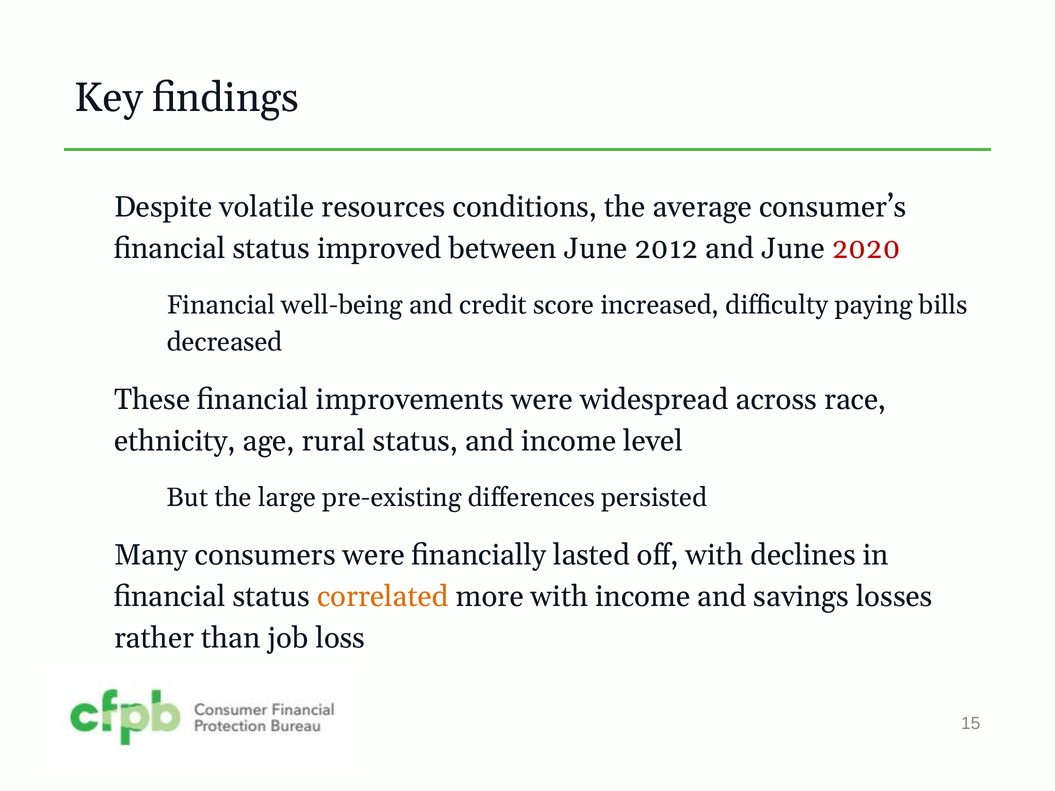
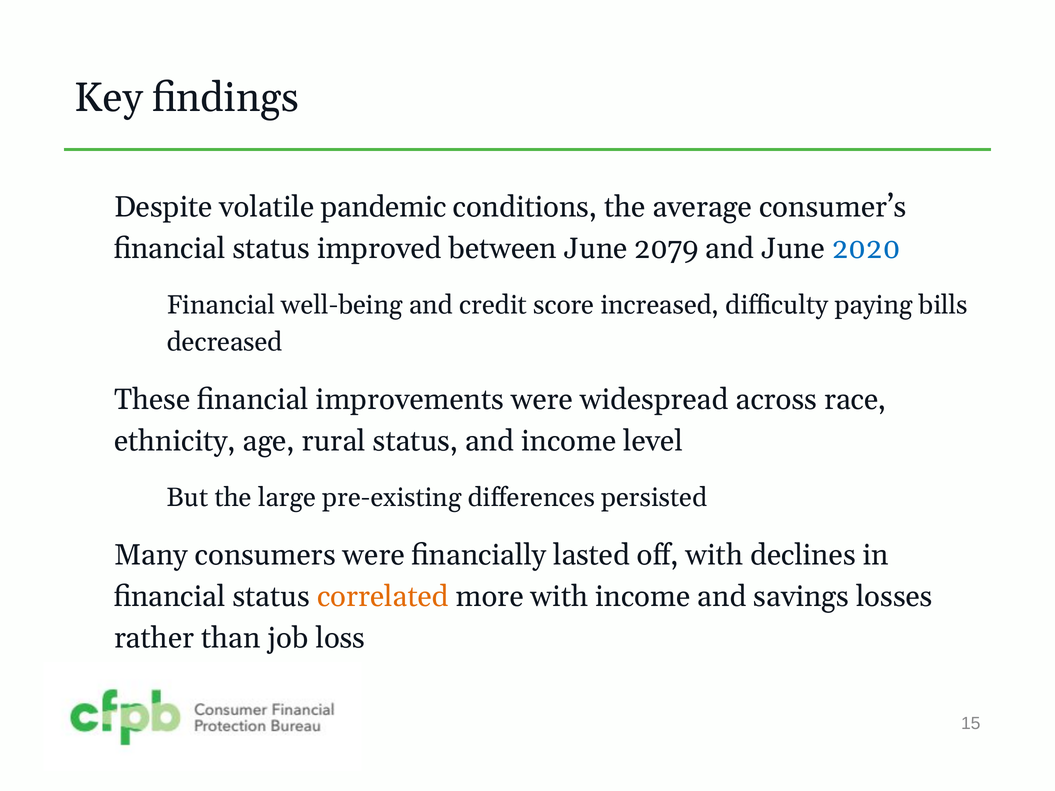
resources: resources -> pandemic (384, 207)
2012: 2012 -> 2079 (667, 249)
2020 colour: red -> blue (866, 249)
